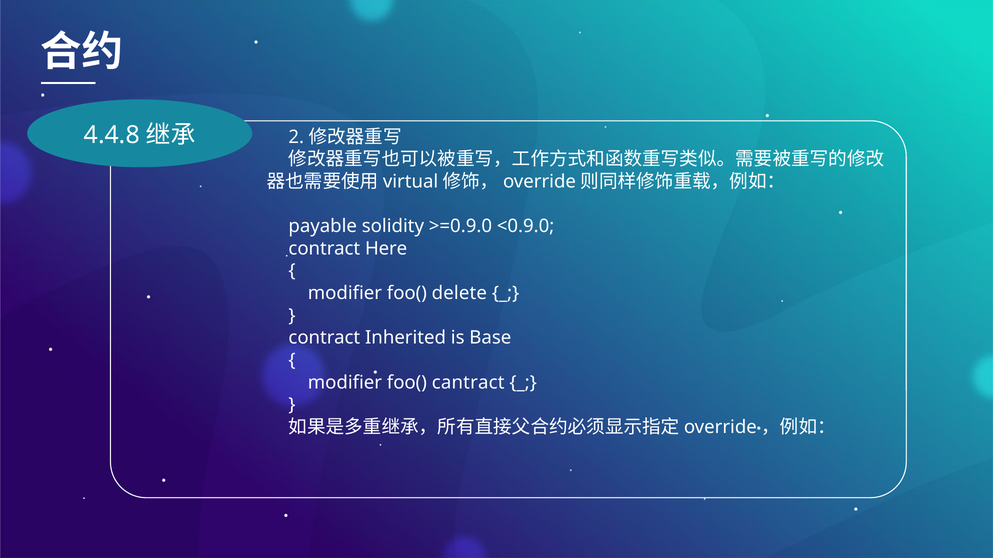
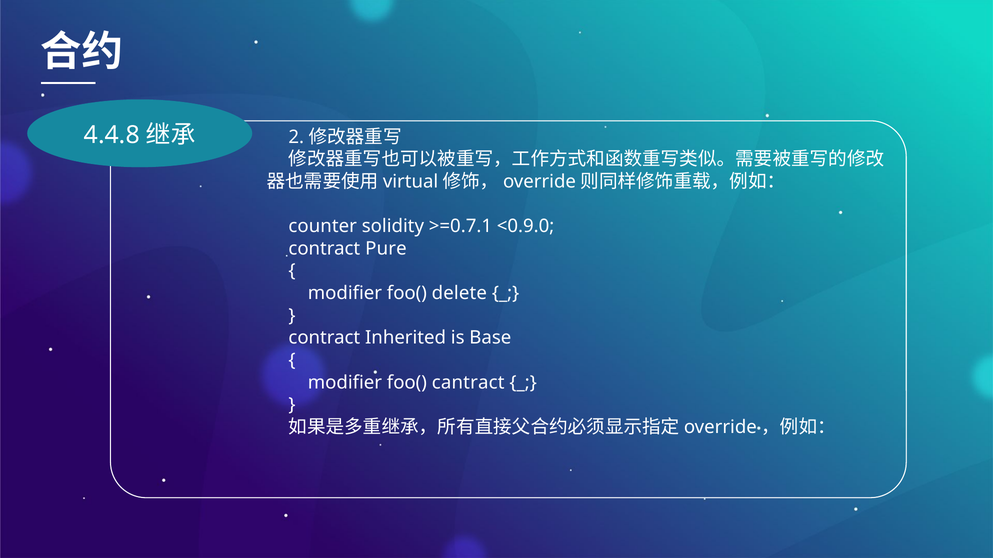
payable: payable -> counter (323, 226)
>=0.9.0: >=0.9.0 -> >=0.7.1 (460, 226)
Here: Here -> Pure (386, 249)
